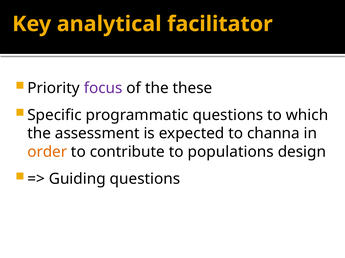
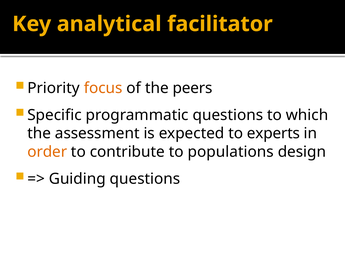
focus colour: purple -> orange (103, 88)
these: these -> peers (193, 88)
channa: channa -> experts (273, 134)
